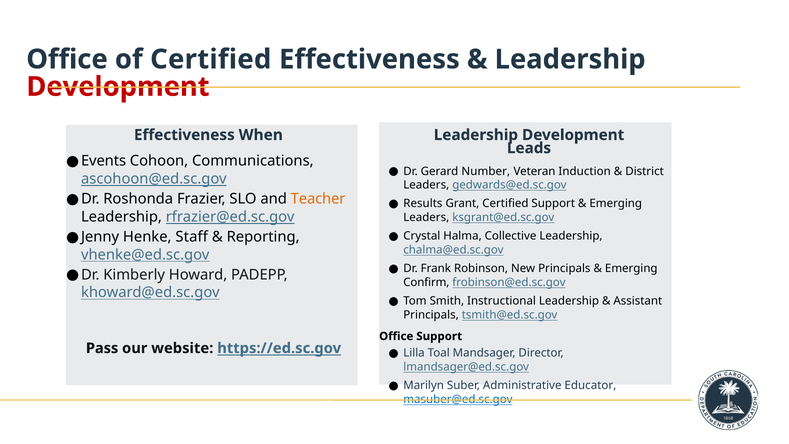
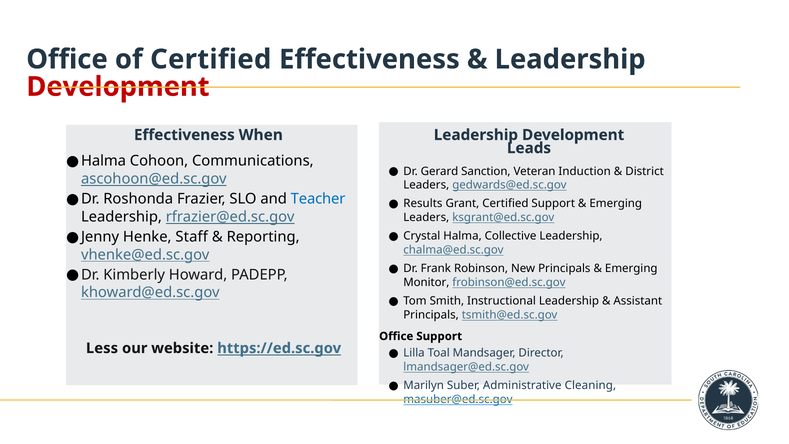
Events: Events -> Halma (104, 161)
Number: Number -> Sanction (486, 171)
Teacher colour: orange -> blue (318, 199)
Confirm: Confirm -> Monitor (426, 282)
Pass: Pass -> Less (102, 348)
Educator: Educator -> Cleaning (590, 385)
